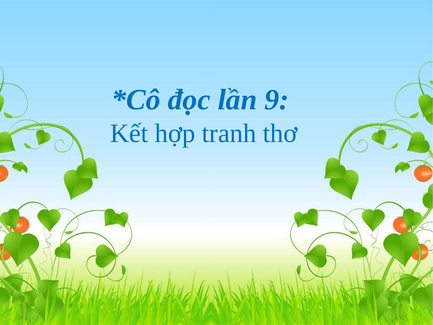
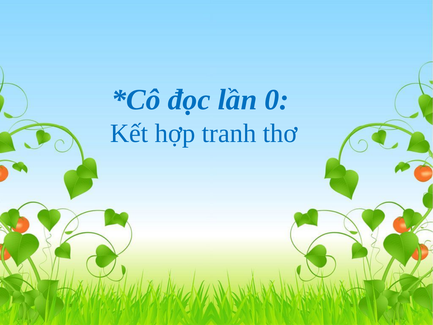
9: 9 -> 0 (277, 100)
